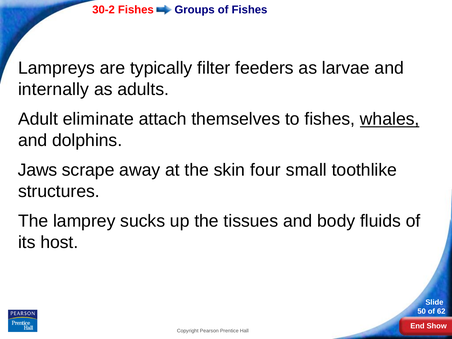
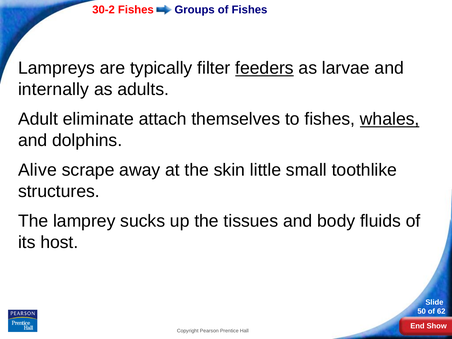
feeders underline: none -> present (264, 68)
Jaws: Jaws -> Alive (37, 170)
four: four -> little (266, 170)
